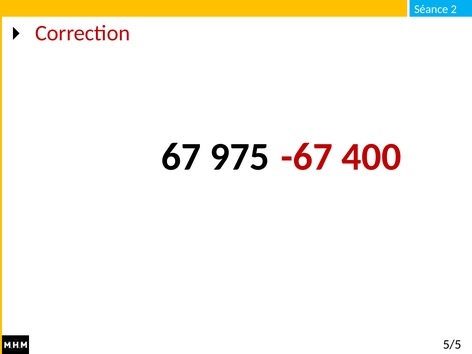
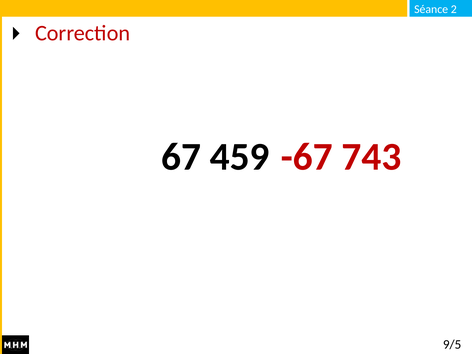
975: 975 -> 459 (240, 157)
400: 400 -> 743 (371, 157)
5/5: 5/5 -> 9/5 (452, 344)
